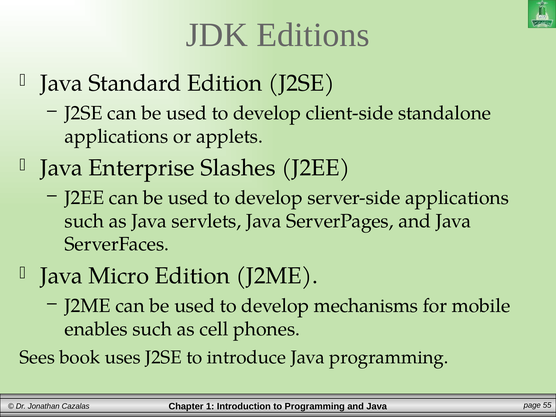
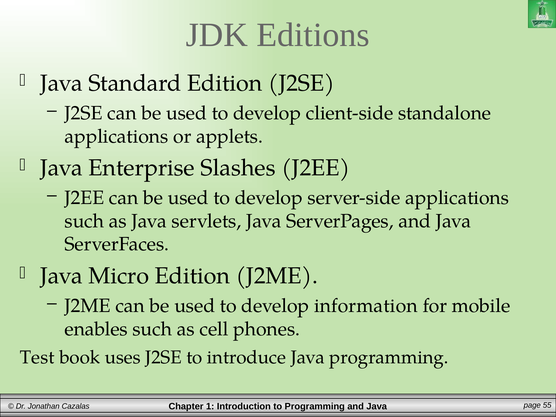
mechanisms: mechanisms -> information (366, 306)
Sees: Sees -> Test (37, 357)
